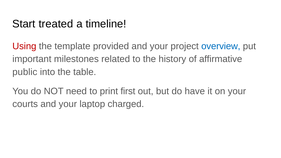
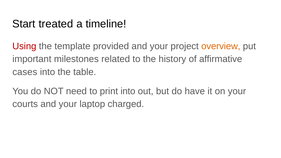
overview colour: blue -> orange (221, 46)
public: public -> cases (25, 72)
print first: first -> into (128, 91)
